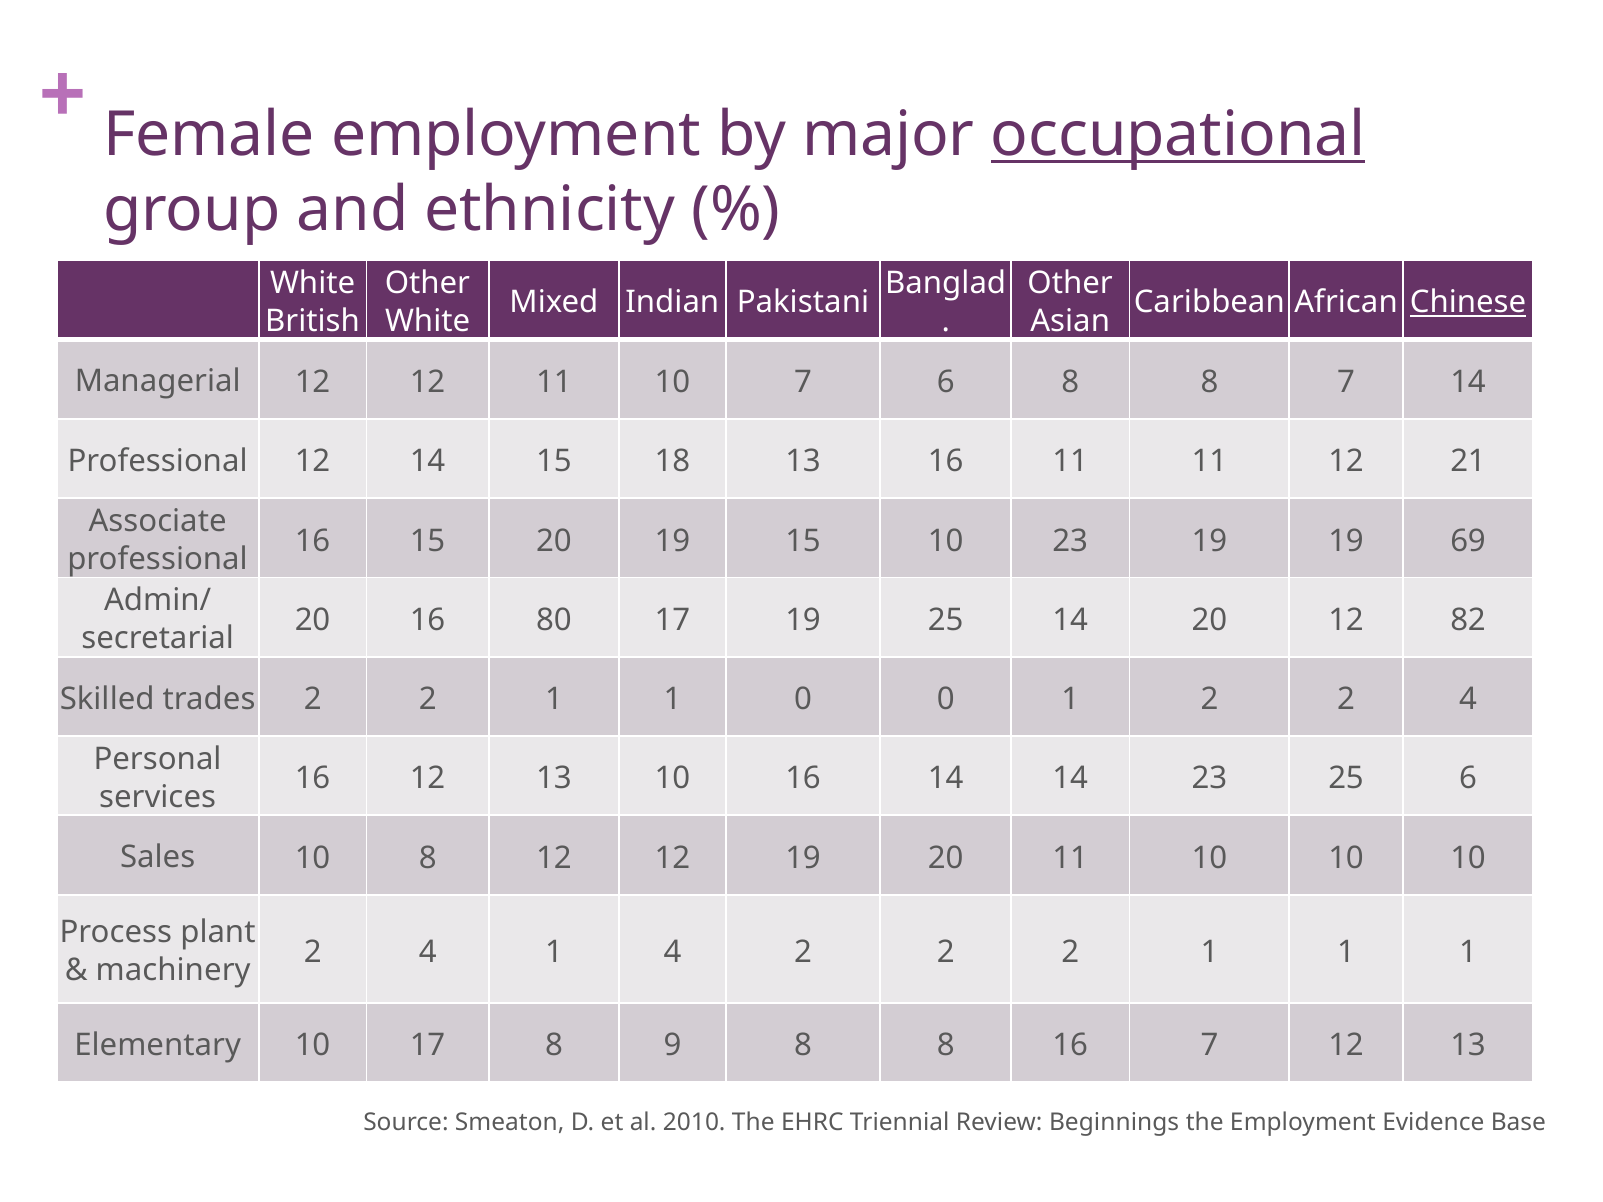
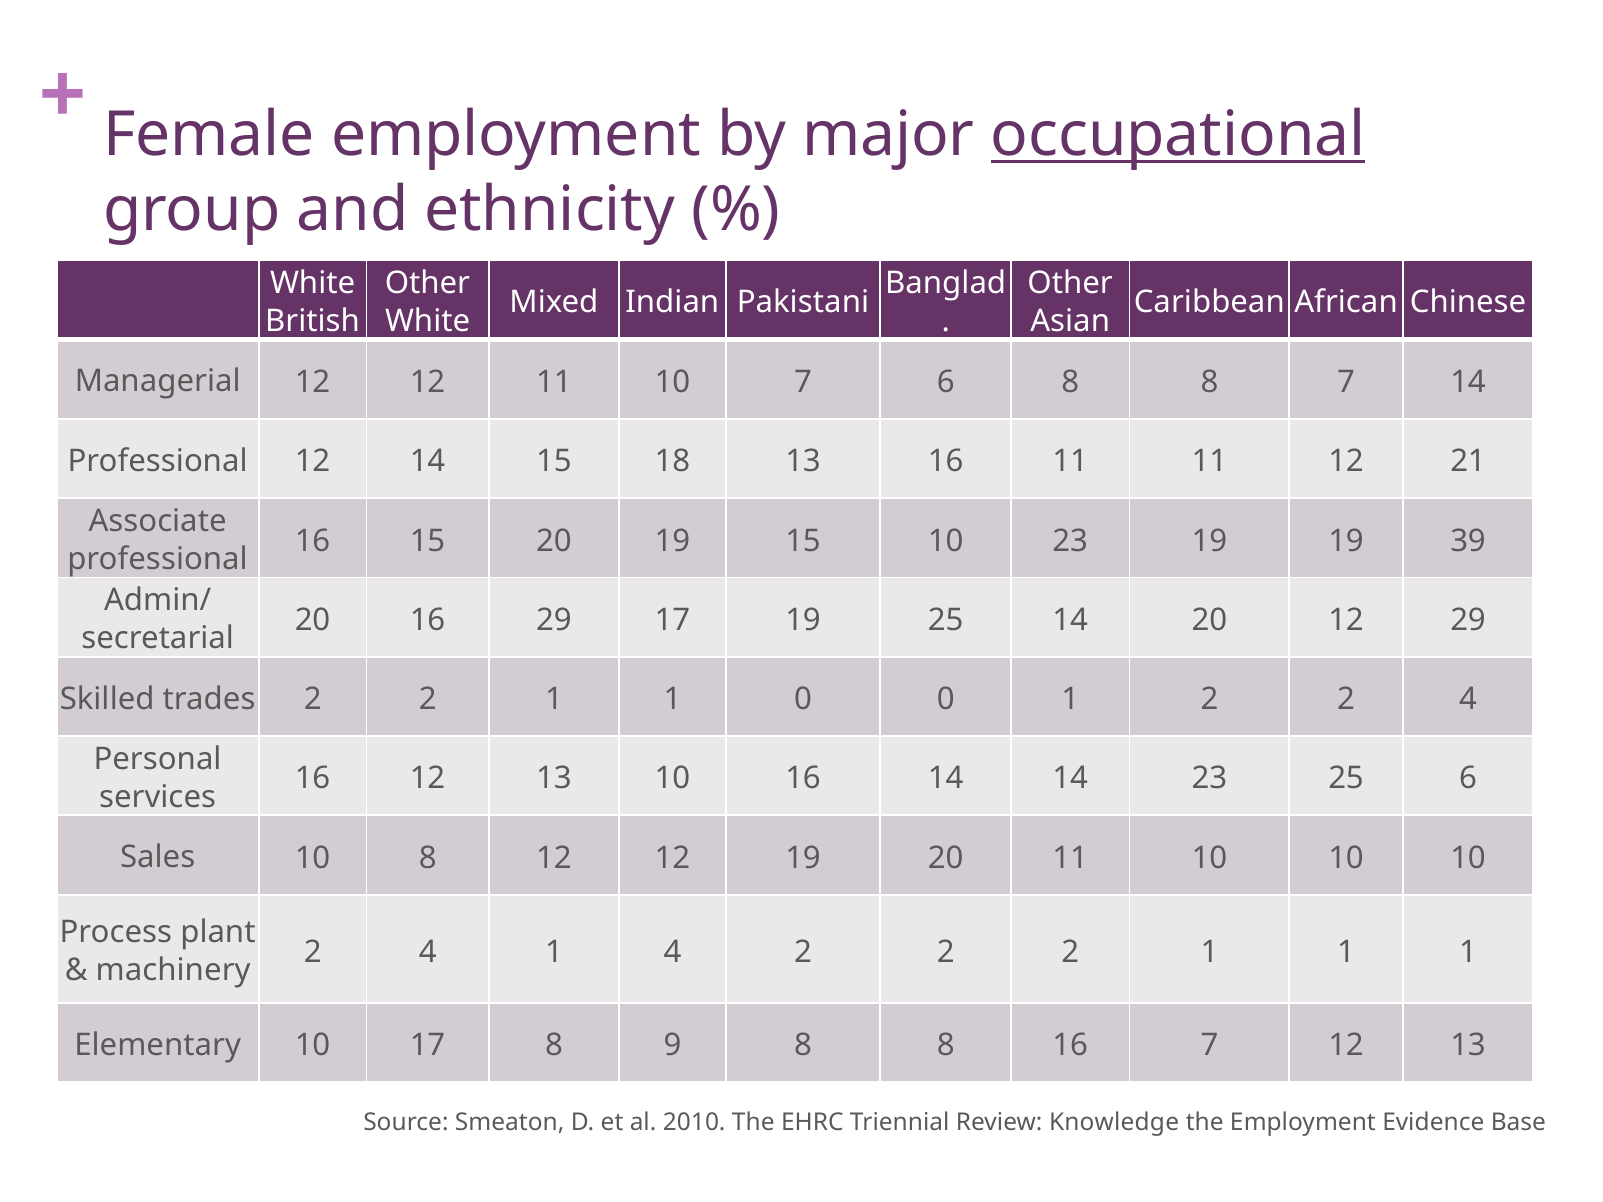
Chinese underline: present -> none (1468, 302)
69: 69 -> 39 (1468, 541)
16 80: 80 -> 29 (554, 620)
12 82: 82 -> 29 (1468, 620)
Beginnings: Beginnings -> Knowledge (1114, 1122)
